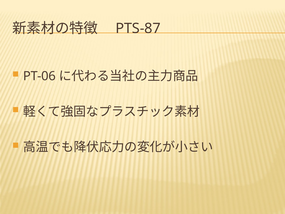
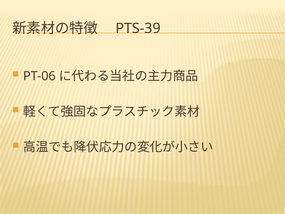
PTS-87: PTS-87 -> PTS-39 (138, 28)
